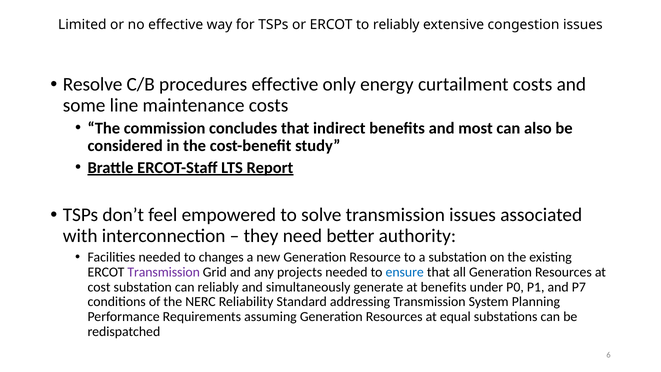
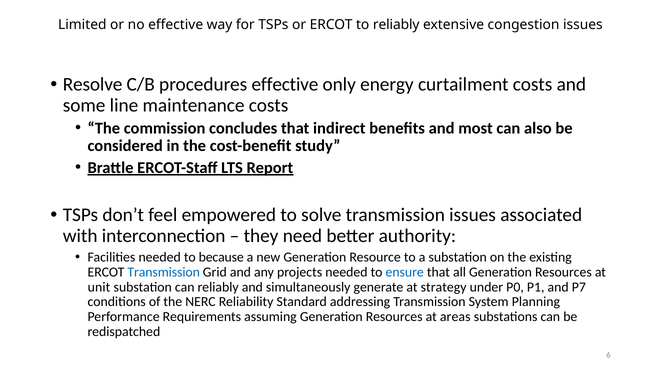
changes: changes -> because (221, 257)
Transmission colour: purple -> blue (164, 272)
cost: cost -> unit (99, 287)
at benefits: benefits -> strategy (444, 287)
equal: equal -> areas (455, 317)
